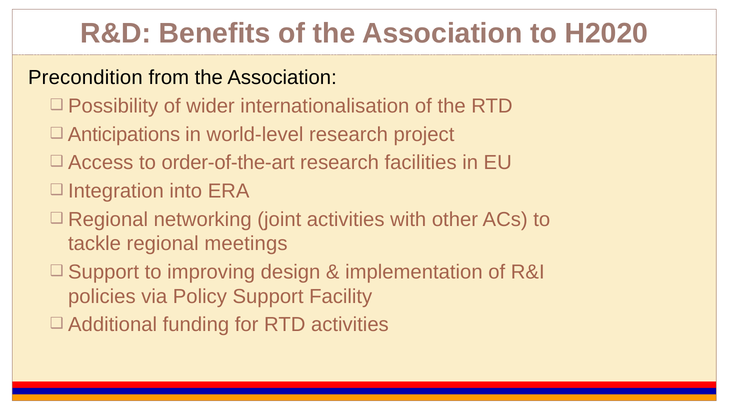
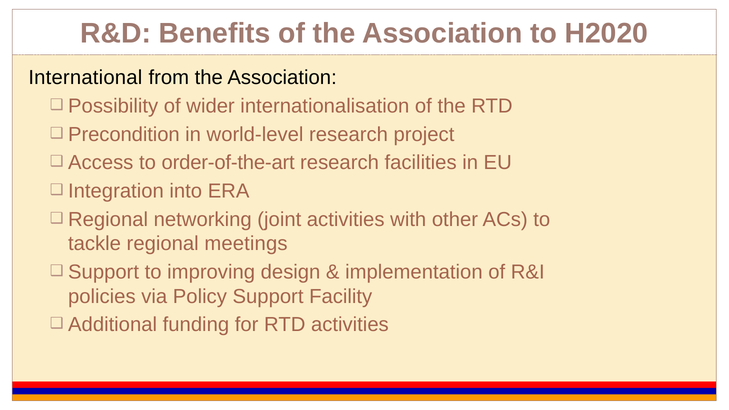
Precondition: Precondition -> International (85, 78)
Anticipations: Anticipations -> Precondition (124, 134)
